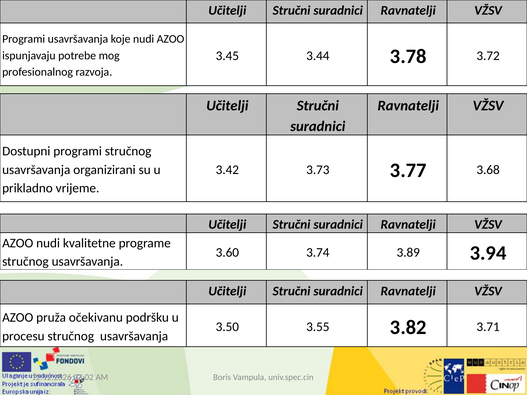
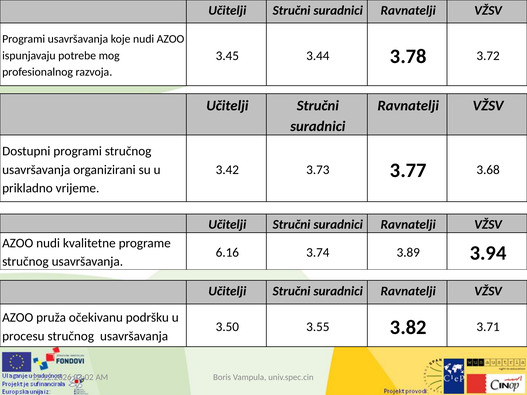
3.60: 3.60 -> 6.16 (227, 253)
